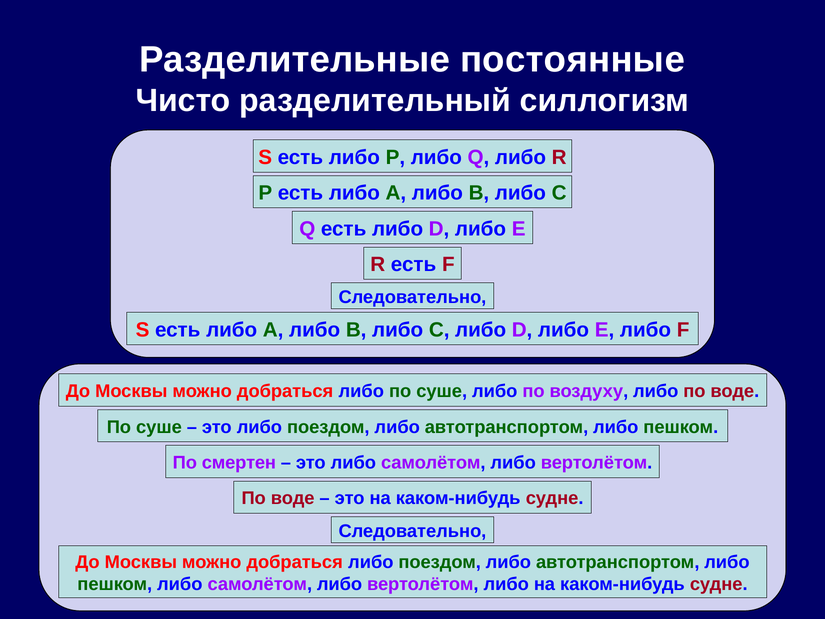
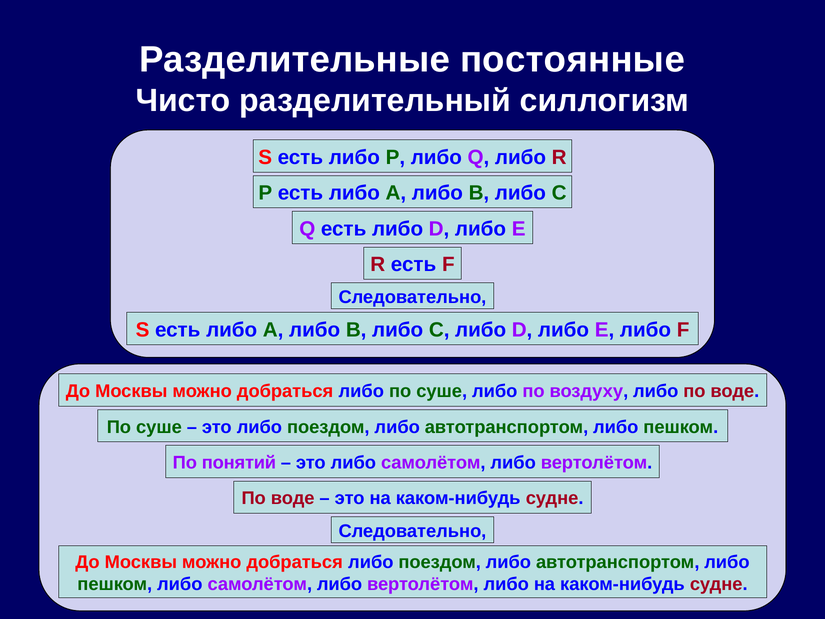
смертен: смертен -> понятий (239, 463)
